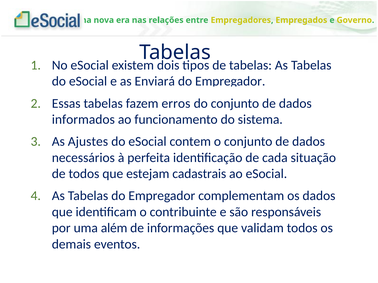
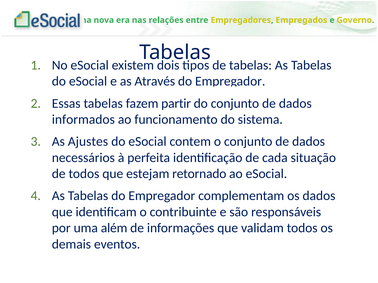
Enviará: Enviará -> Através (155, 81)
erros: erros -> partir (176, 104)
cadastrais: cadastrais -> retornado (199, 174)
